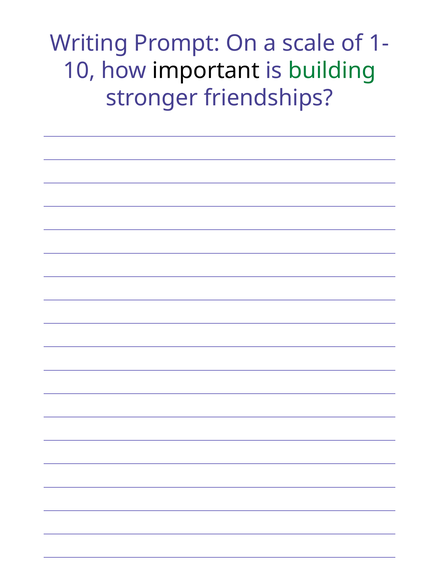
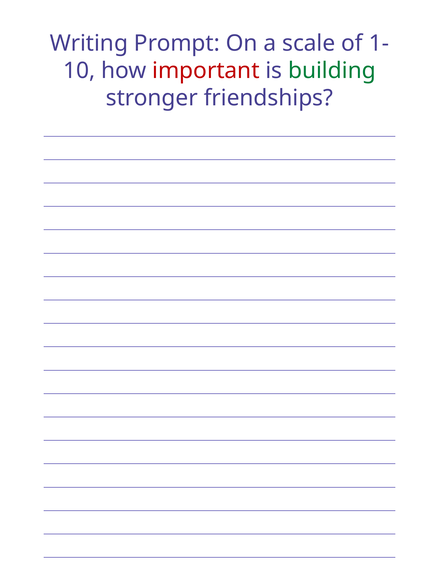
important colour: black -> red (206, 71)
